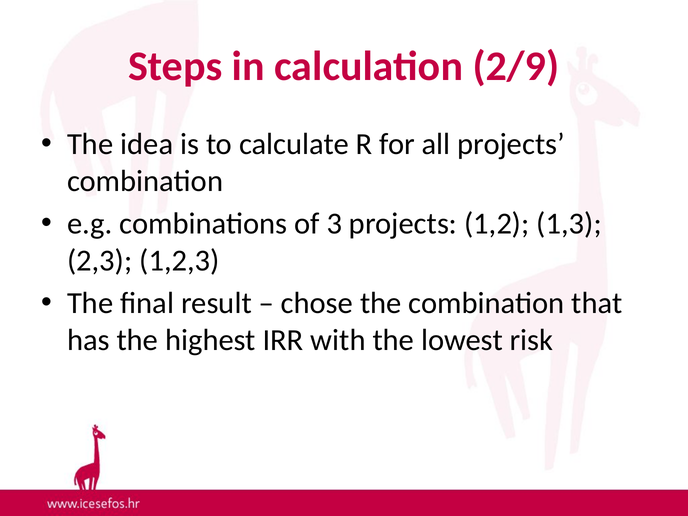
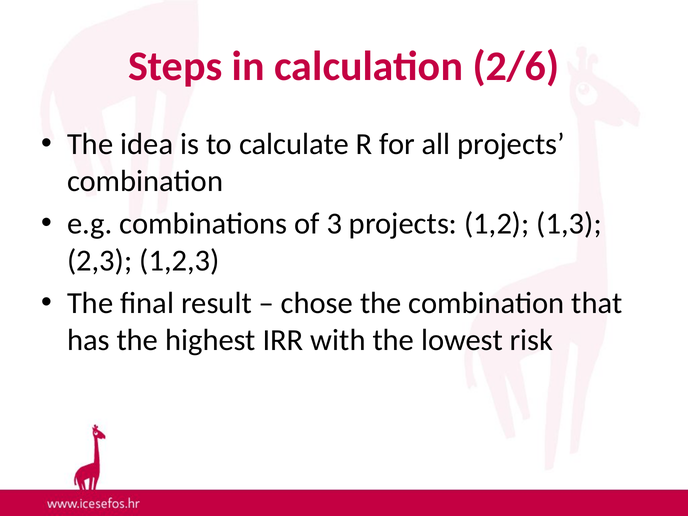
2/9: 2/9 -> 2/6 (516, 67)
